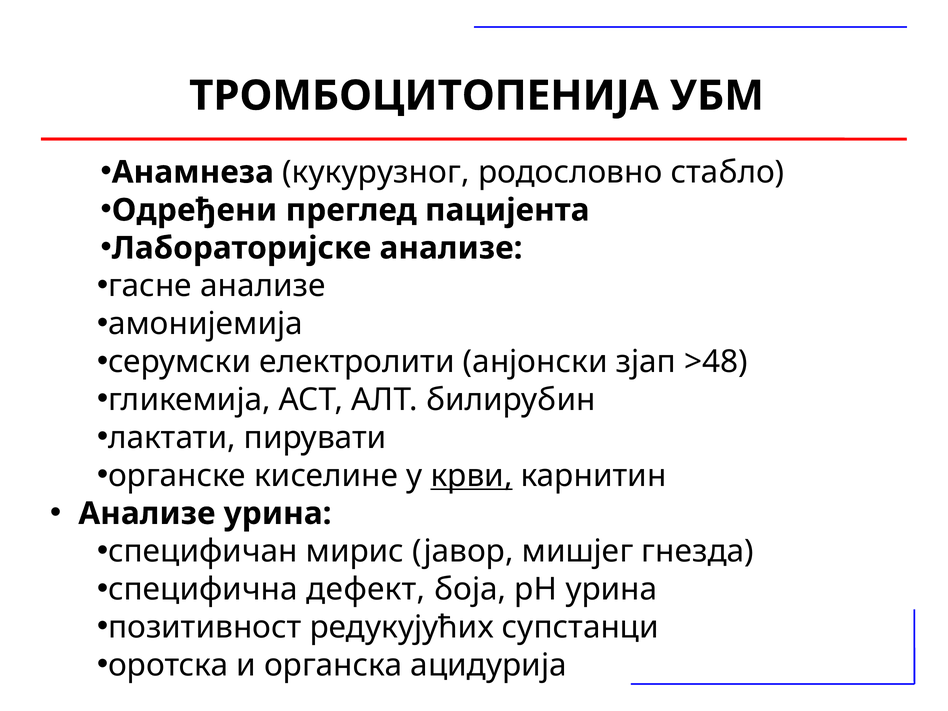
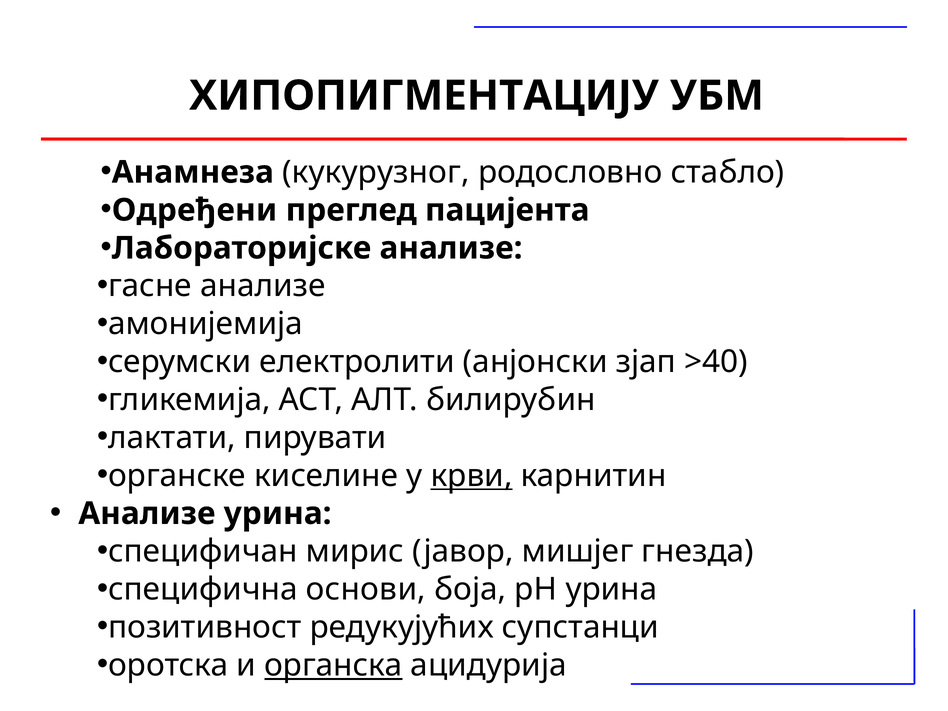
ТРОМБОЦИТОПЕНИЈА: ТРОМБОЦИТОПЕНИЈА -> ХИПОПИГМЕНТАЦИЈУ (424, 96)
>48: >48 -> >40 (716, 362)
дефект: дефект -> основи (366, 589)
органска underline: none -> present (333, 665)
